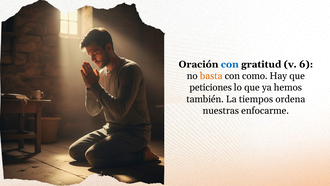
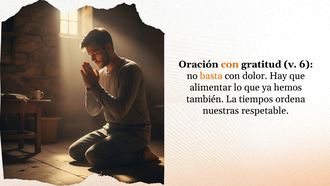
con colour: blue -> orange (230, 64)
como: como -> dolor (255, 76)
peticiones: peticiones -> alimentar (211, 87)
enfocarme: enfocarme -> respetable (265, 110)
